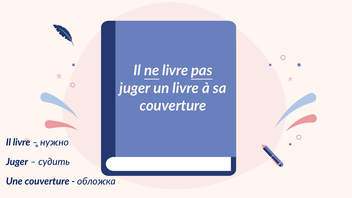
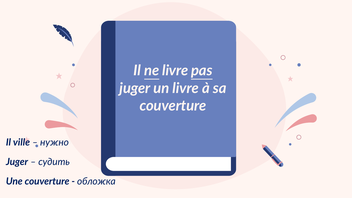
Il livre: livre -> ville (22, 142)
